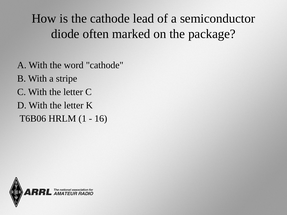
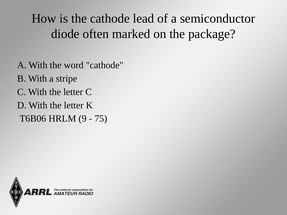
1: 1 -> 9 (83, 119)
16: 16 -> 75 (101, 119)
